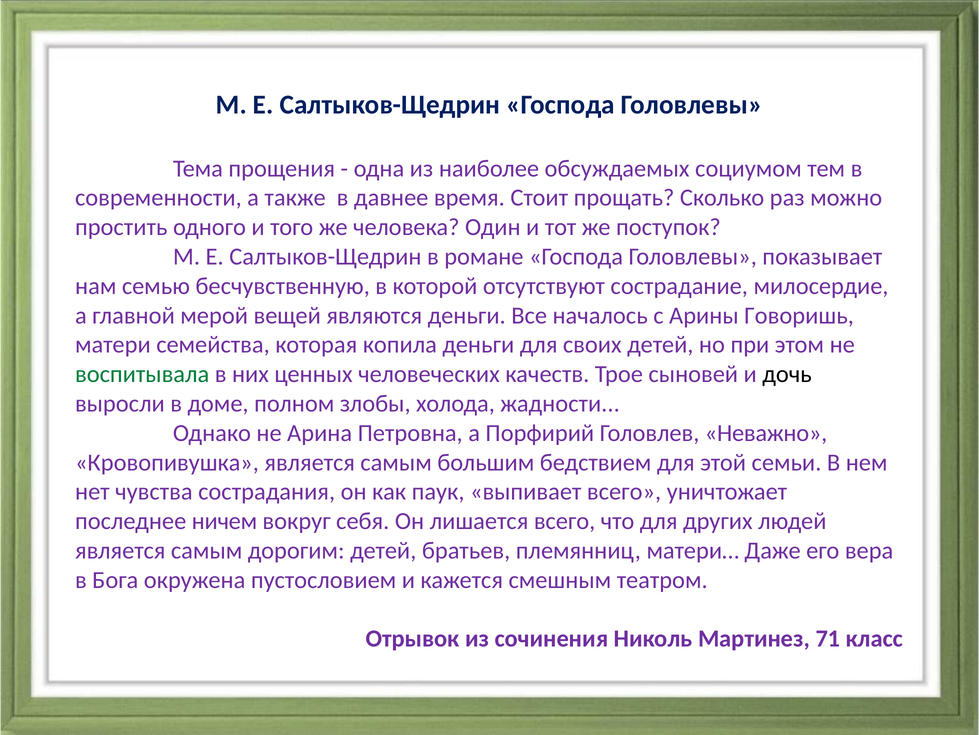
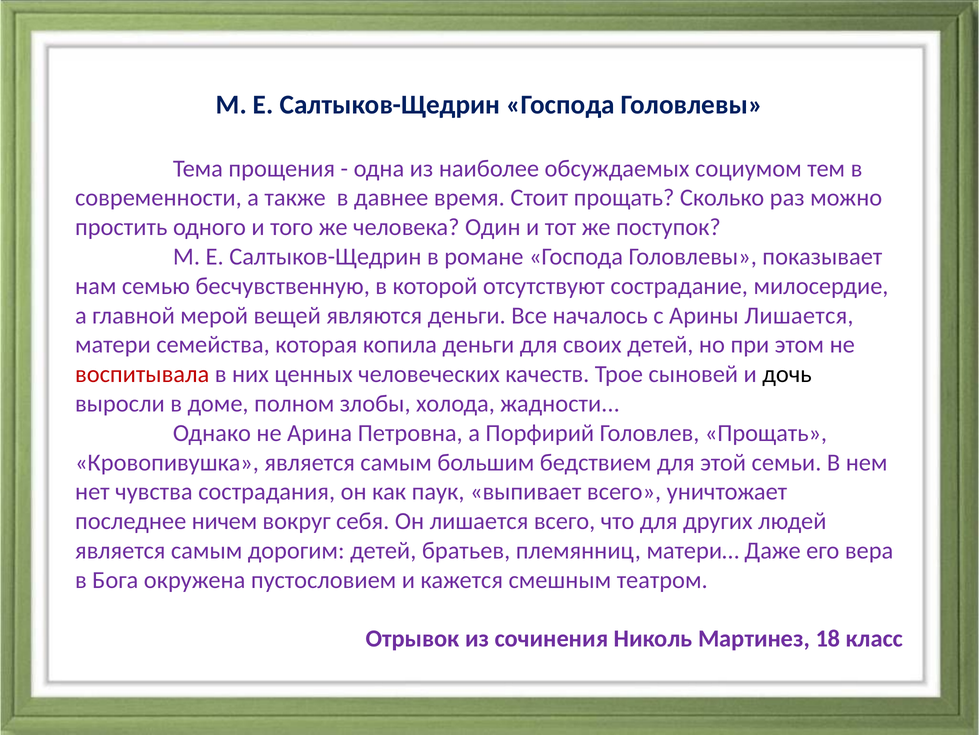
Арины Говоришь: Говоришь -> Лишается (799, 315)
воспитывала colour: green -> red (142, 374)
Головлев Неважно: Неважно -> Прощать (766, 433)
71: 71 -> 18 (828, 638)
